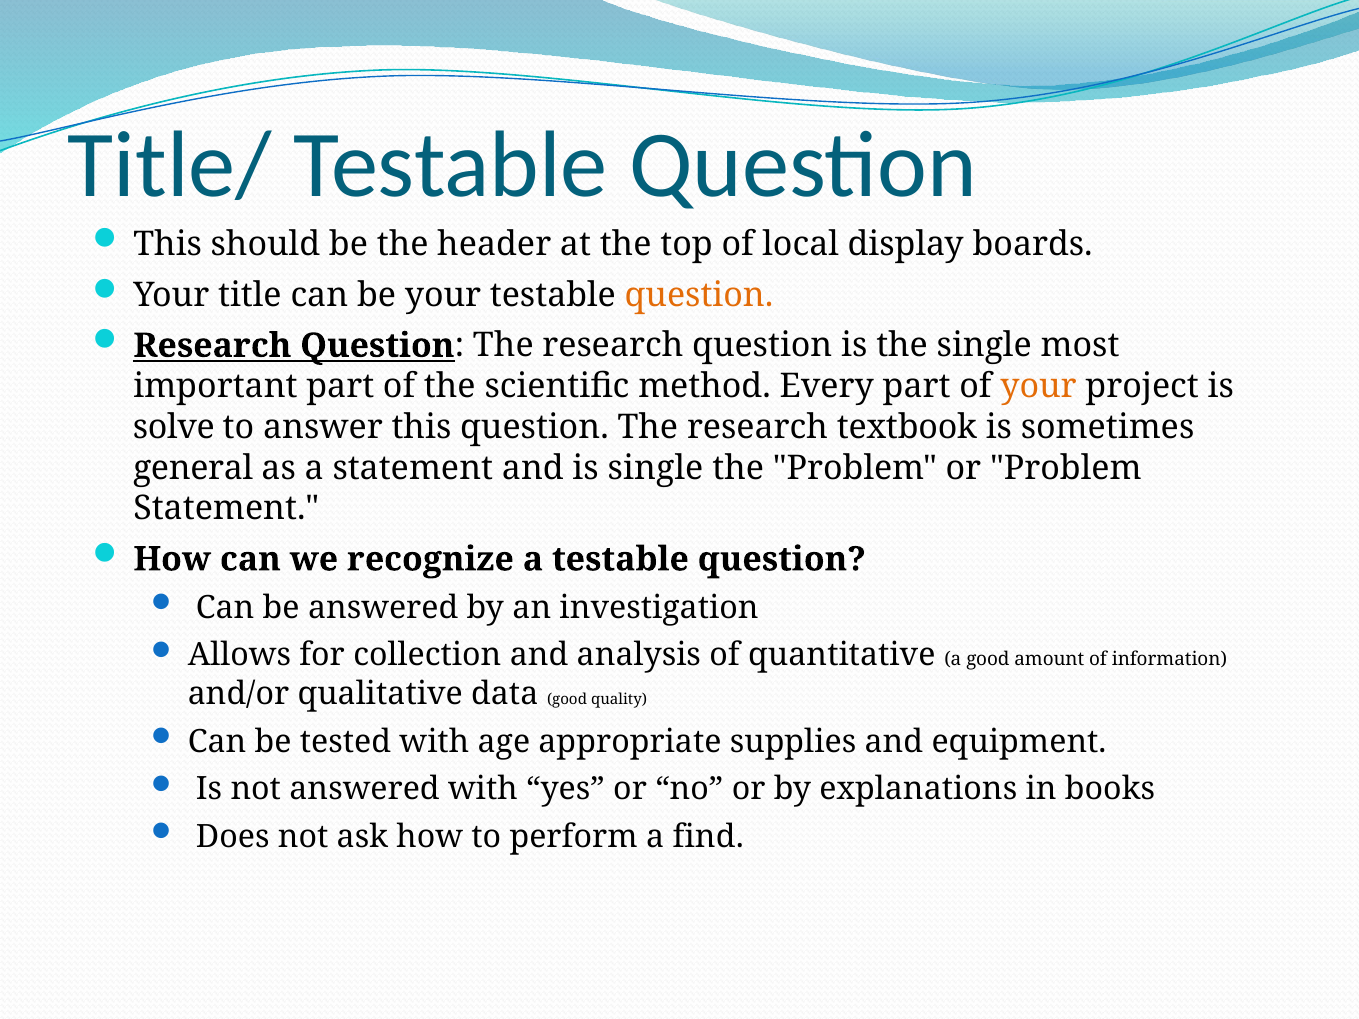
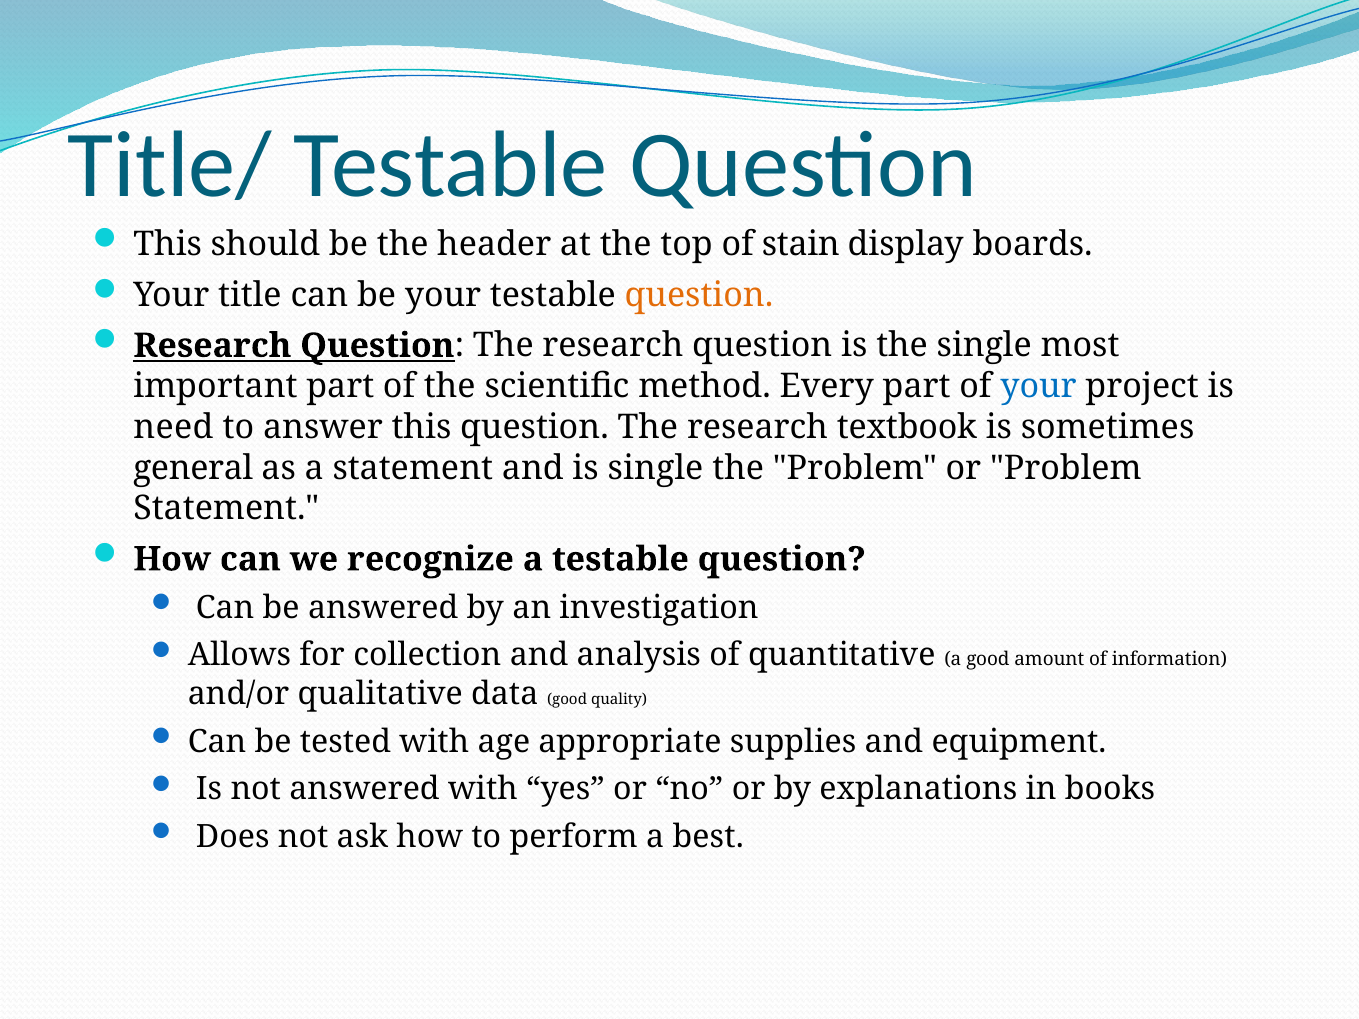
local: local -> stain (801, 245)
your colour: orange -> blue (1038, 387)
solve: solve -> need (173, 427)
find: find -> best (708, 837)
